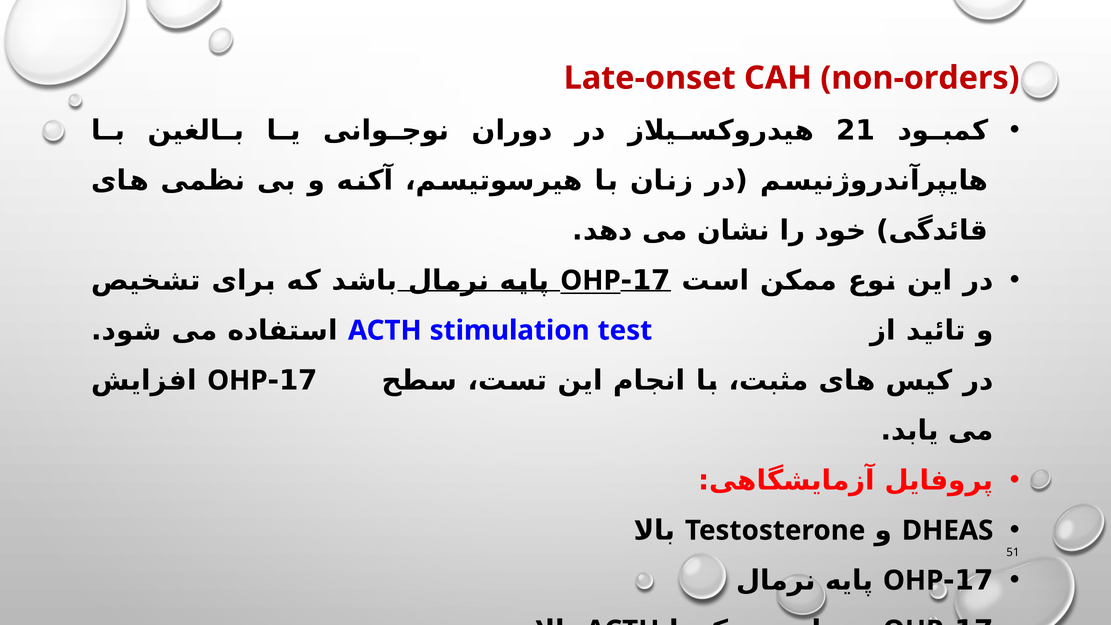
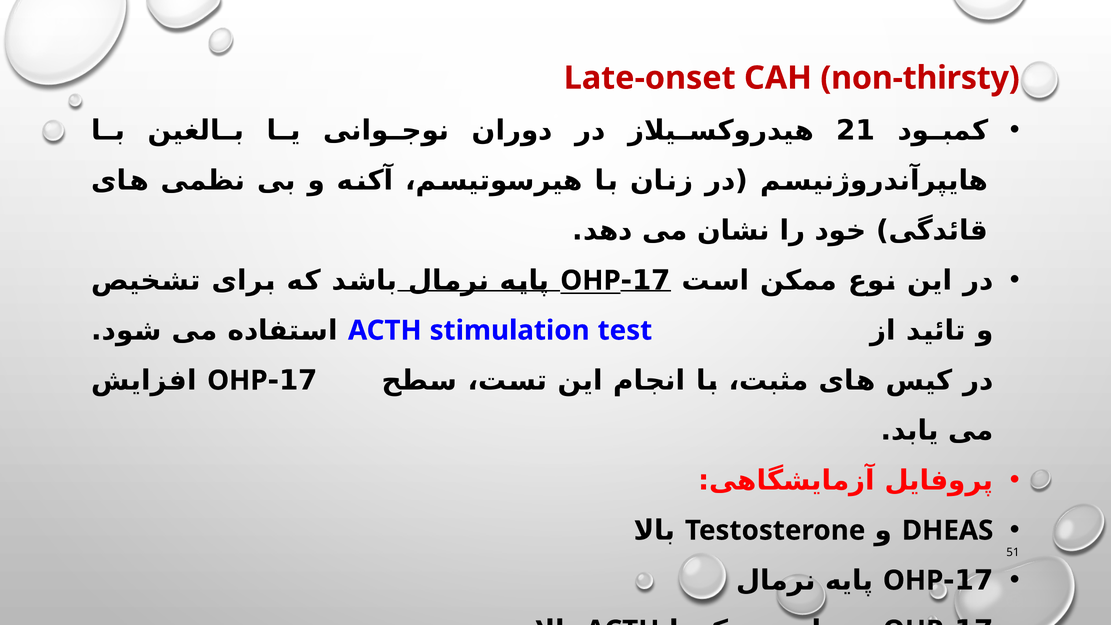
non-orders: non-orders -> non-thirsty (920, 78)
